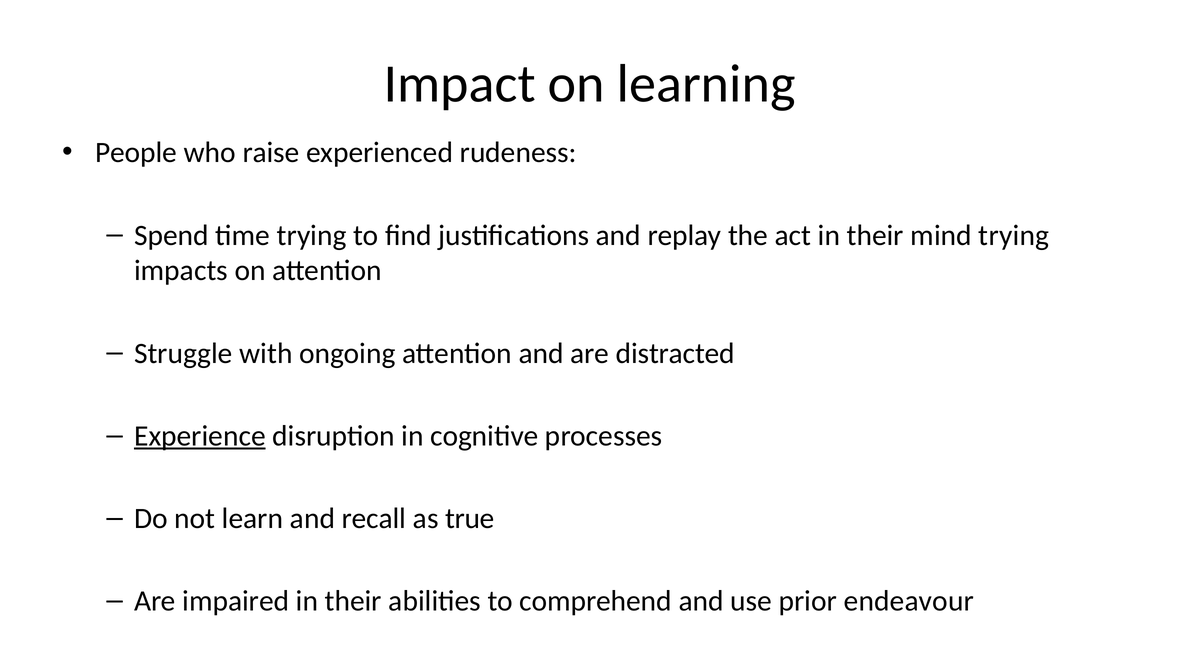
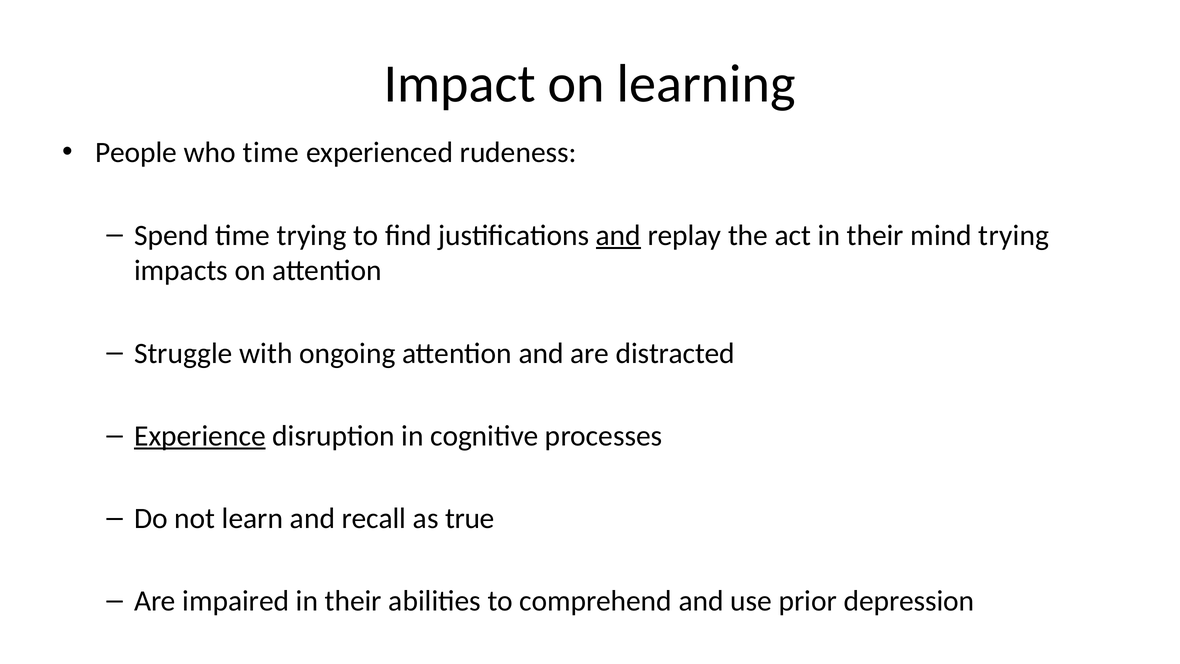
who raise: raise -> time (271, 153)
and underline: none -> present (618, 235)
endeavour: endeavour -> depression (909, 601)
